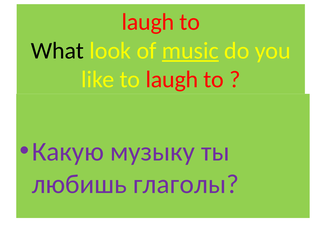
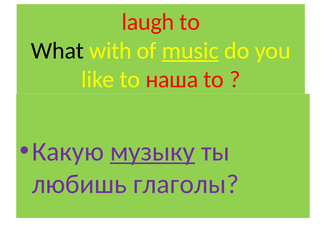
look: look -> with (110, 51)
to laugh: laugh -> наша (172, 80)
музыку underline: none -> present (152, 152)
